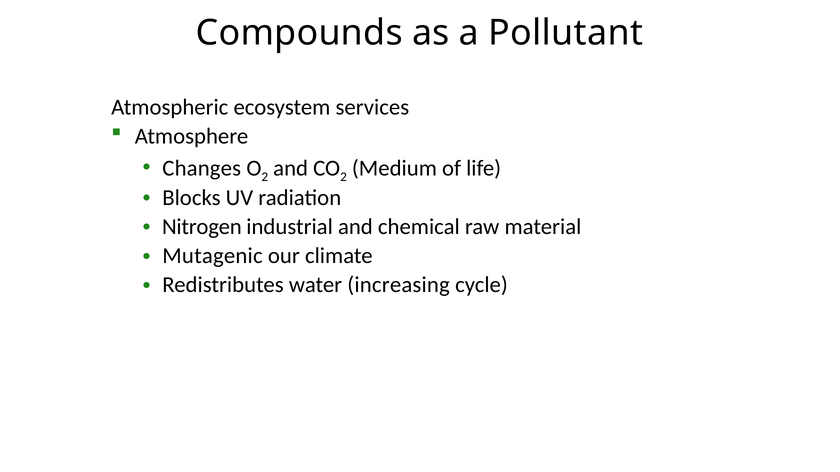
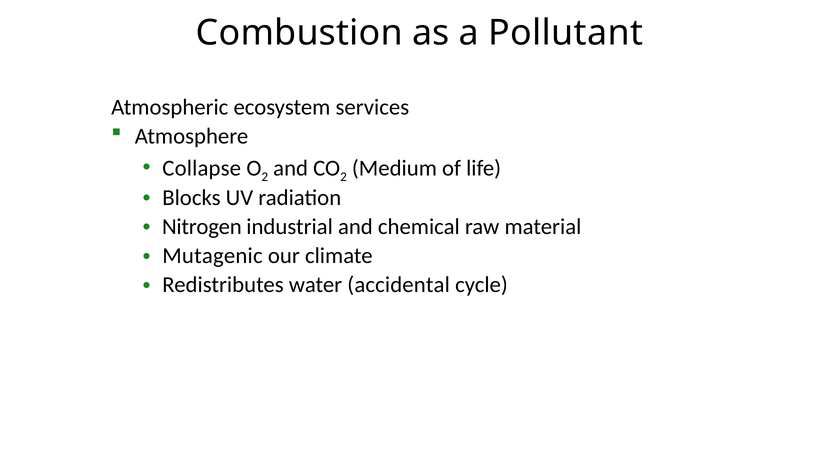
Compounds: Compounds -> Combustion (299, 33)
Changes: Changes -> Collapse (202, 168)
increasing: increasing -> accidental (399, 285)
